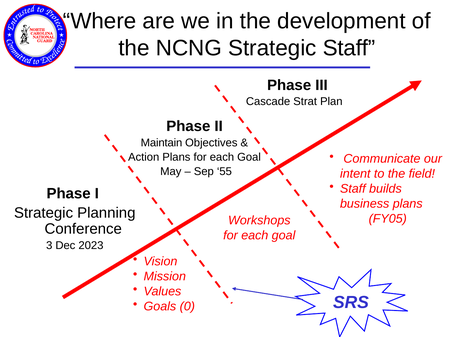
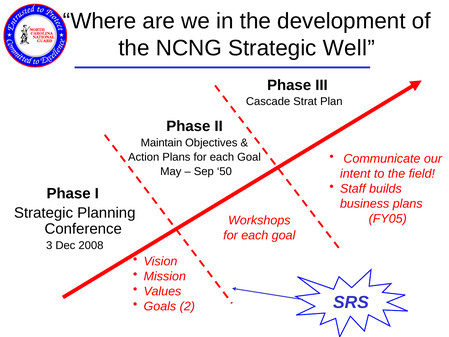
Strategic Staff: Staff -> Well (349, 48)
55: 55 -> 50 (224, 171)
2023: 2023 -> 2008 (91, 245)
0: 0 -> 2 (187, 306)
